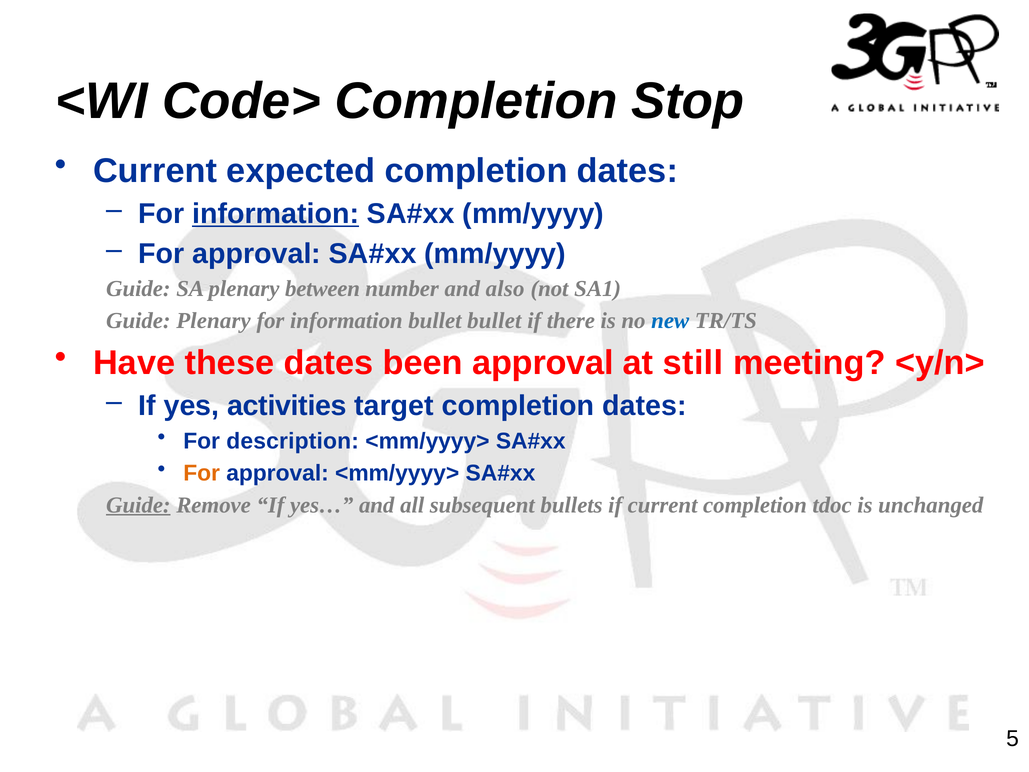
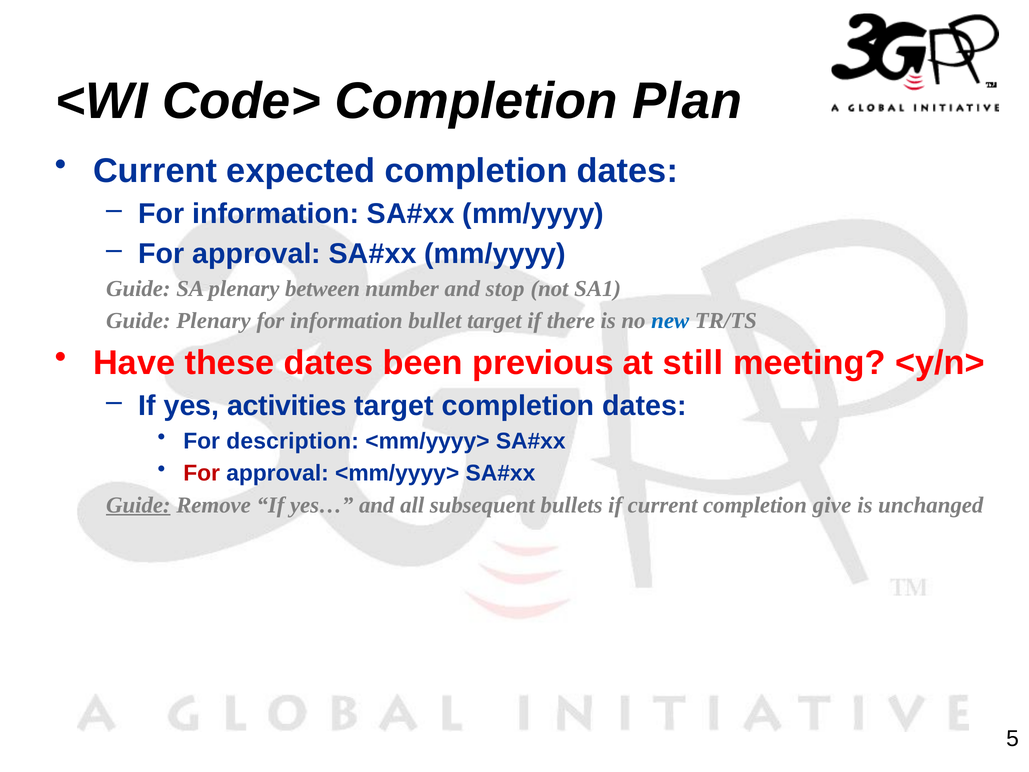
Stop: Stop -> Plan (687, 101)
information underline: present -> none (276, 214)
also: also -> stop (505, 289)
bullet bullet: bullet -> target (494, 321)
been approval: approval -> previous (543, 363)
For colour: orange -> red (202, 473)
tdoc: tdoc -> give (832, 505)
